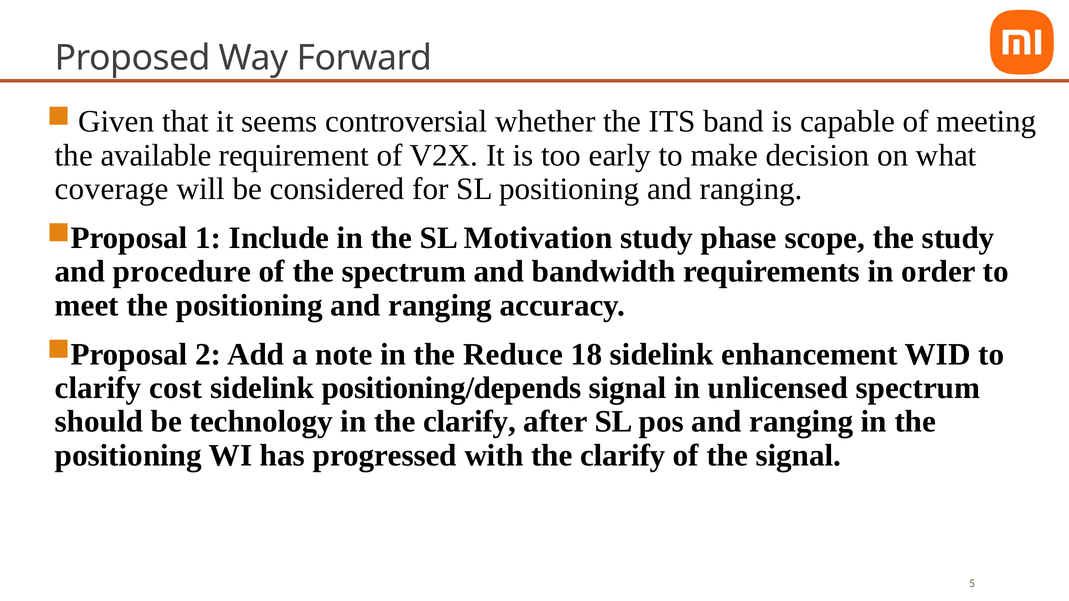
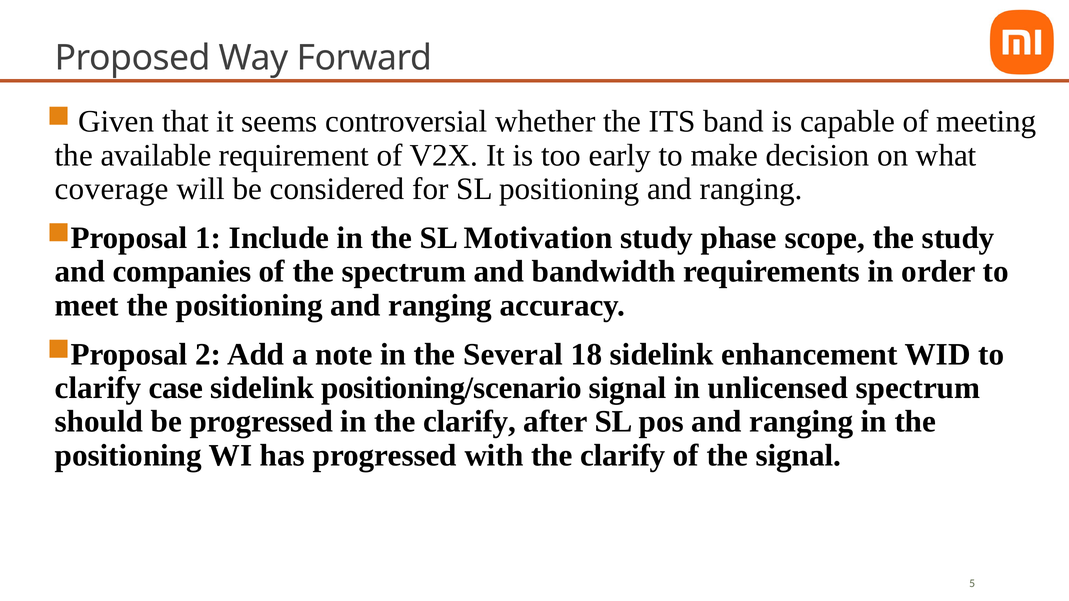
procedure: procedure -> companies (182, 272)
Reduce: Reduce -> Several (513, 355)
cost: cost -> case (176, 388)
positioning/depends: positioning/depends -> positioning/scenario (451, 388)
be technology: technology -> progressed (261, 422)
